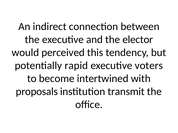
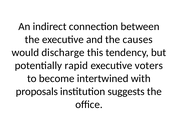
elector: elector -> causes (138, 40)
perceived: perceived -> discharge (63, 53)
transmit: transmit -> suggests (126, 92)
